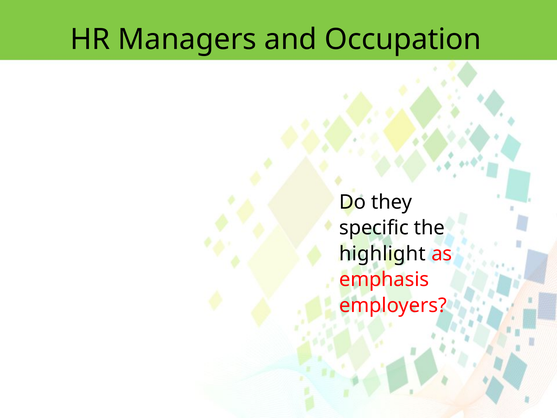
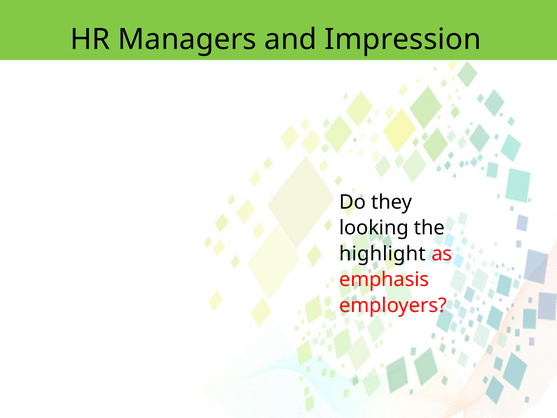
Occupation: Occupation -> Impression (403, 40)
specific: specific -> looking (374, 228)
